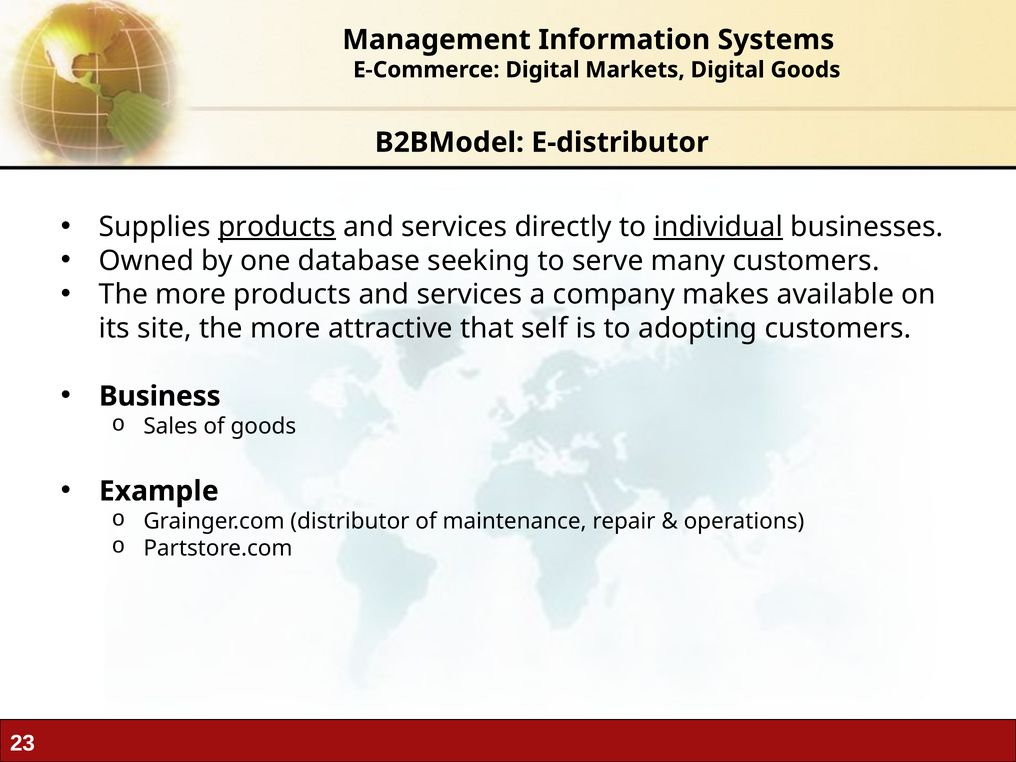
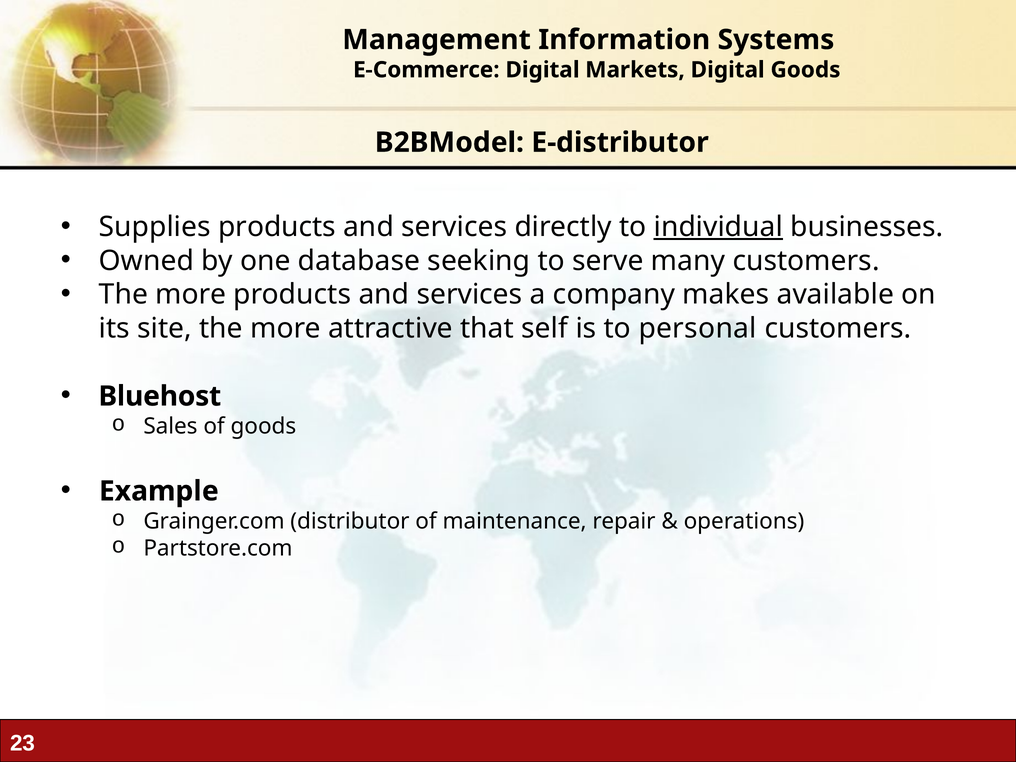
products underline: present -> none (277, 227)
adopting: adopting -> personal (698, 329)
Business: Business -> Bluehost (160, 396)
